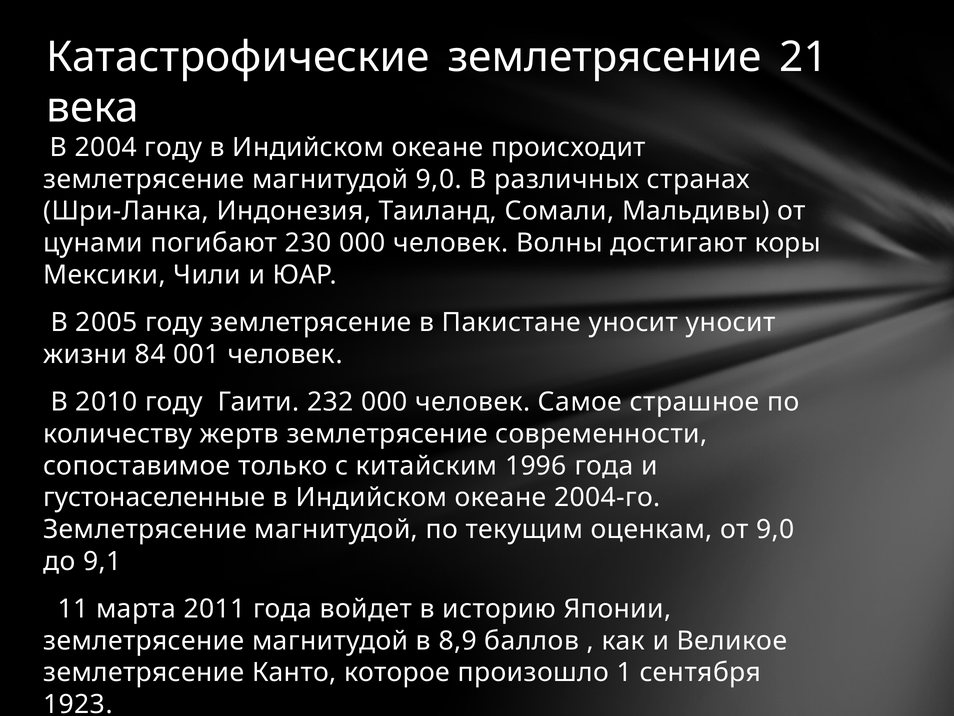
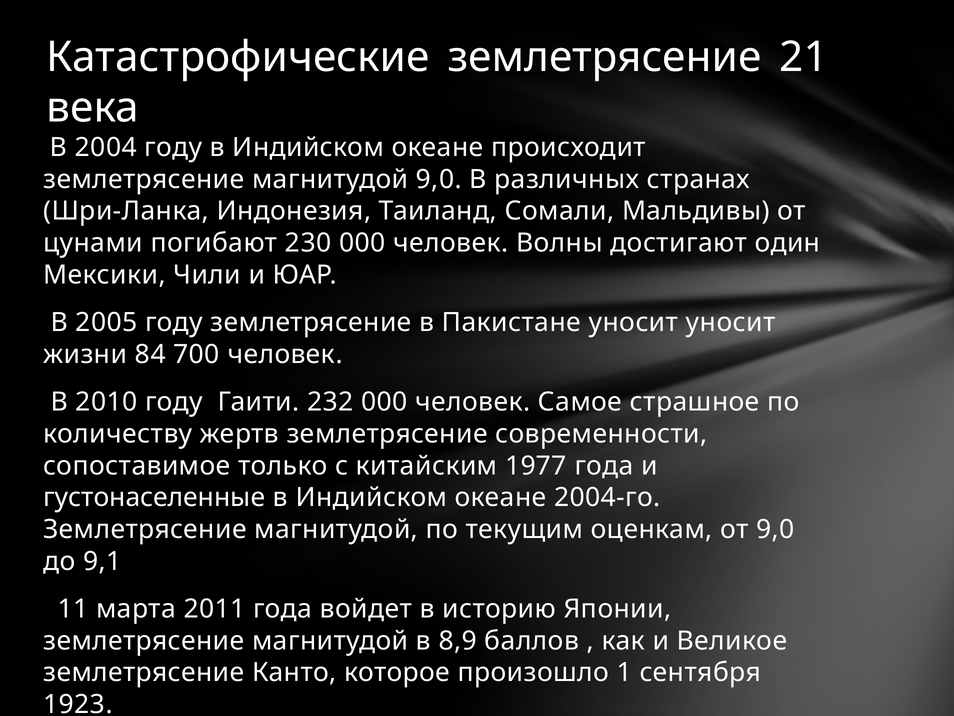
коры: коры -> один (788, 243)
001: 001 -> 700 (196, 354)
1996: 1996 -> 1977 (536, 465)
